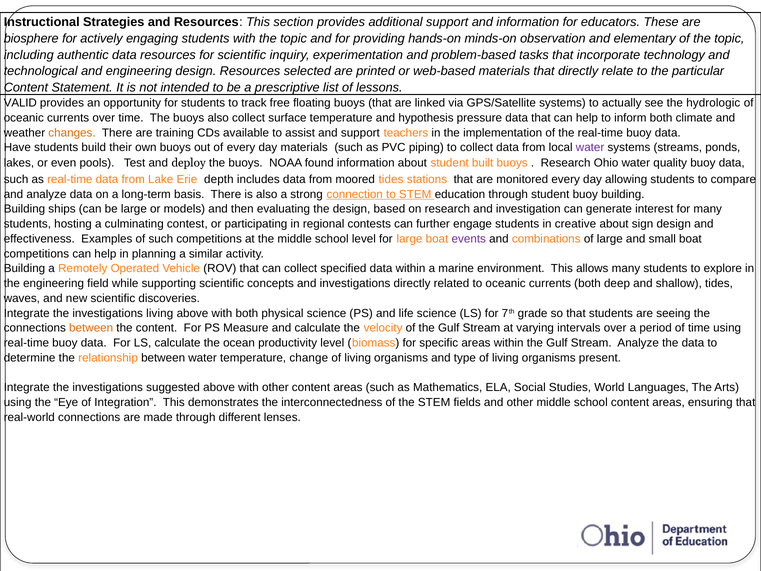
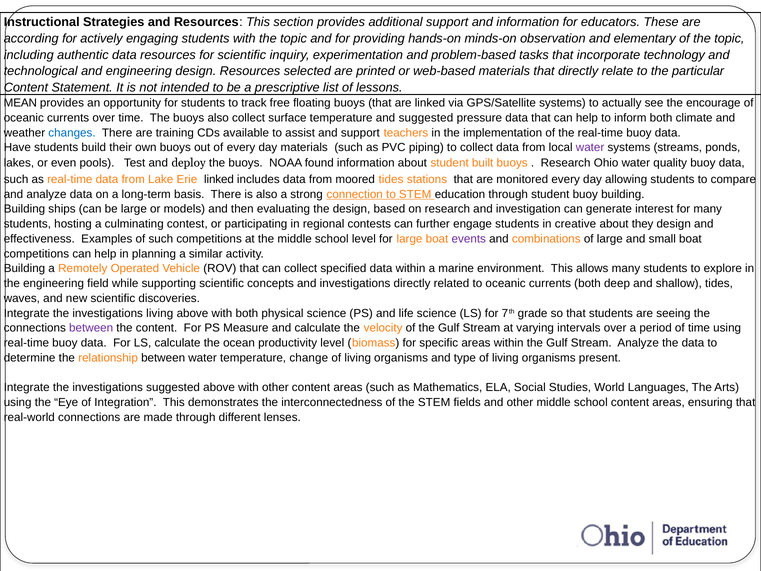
biosphere: biosphere -> according (31, 38)
VALID: VALID -> MEAN (20, 103)
hydrologic: hydrologic -> encourage (713, 103)
and hypothesis: hypothesis -> suggested (426, 118)
changes colour: orange -> blue (72, 133)
Erie depth: depth -> linked (219, 179)
sign: sign -> they (643, 224)
between colour: orange -> purple (91, 328)
